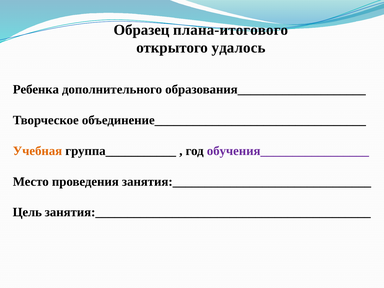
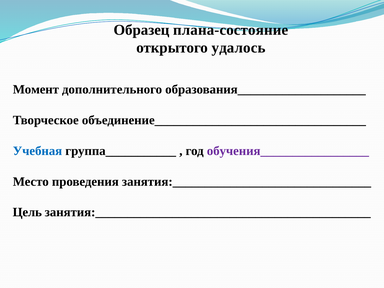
плана-итогового: плана-итогового -> плана-состояние (231, 30)
Ребенка: Ребенка -> Момент (36, 89)
Учебная colour: orange -> blue (37, 151)
